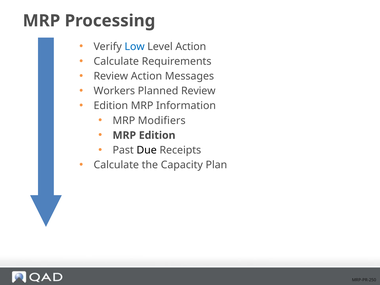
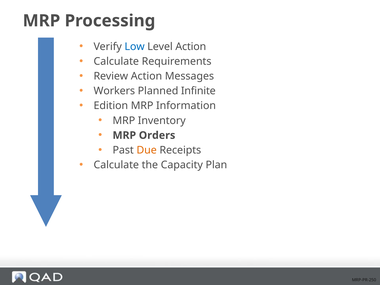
Planned Review: Review -> Infinite (198, 91)
Modifiers: Modifiers -> Inventory (162, 121)
MRP Edition: Edition -> Orders (157, 135)
Due colour: black -> orange (147, 150)
